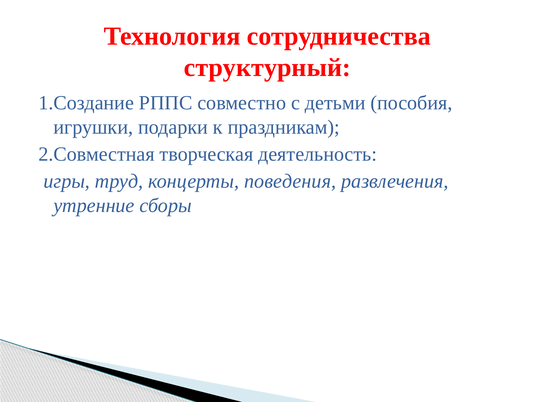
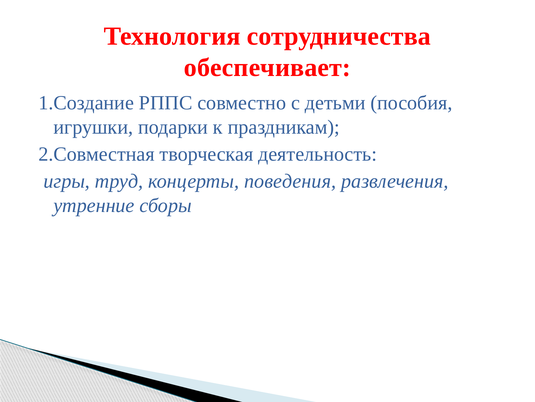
структурный: структурный -> обеспечивает (267, 67)
